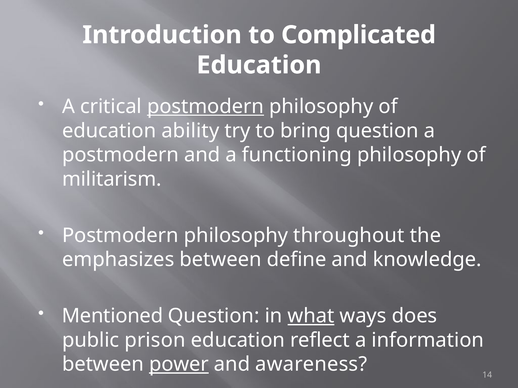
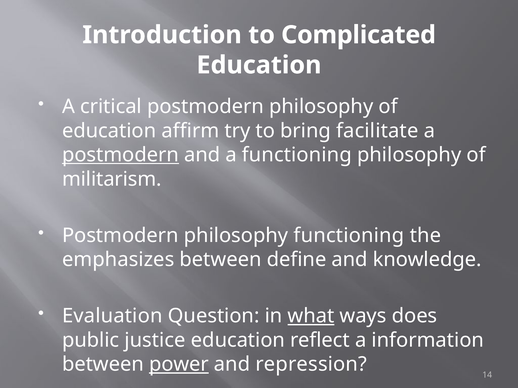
postmodern underline: present -> none (205, 107)
ability: ability -> affirm (190, 131)
bring question: question -> facilitate (377, 131)
postmodern underline: none -> present (120, 155)
philosophy throughout: throughout -> functioning (349, 236)
Mentioned: Mentioned -> Evaluation (112, 316)
prison: prison -> justice (155, 341)
awareness: awareness -> repression (311, 365)
